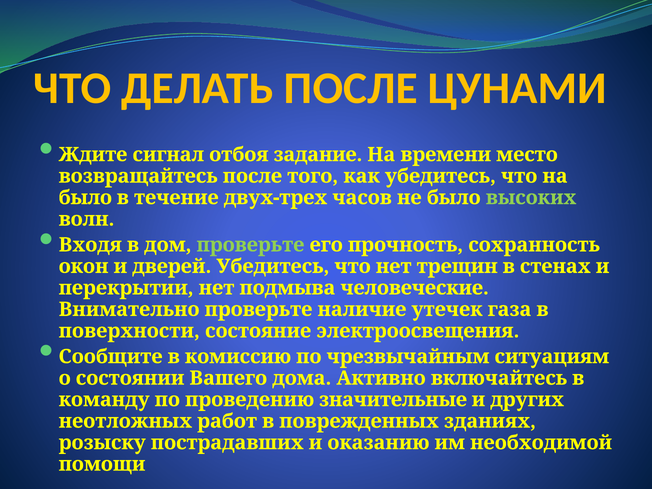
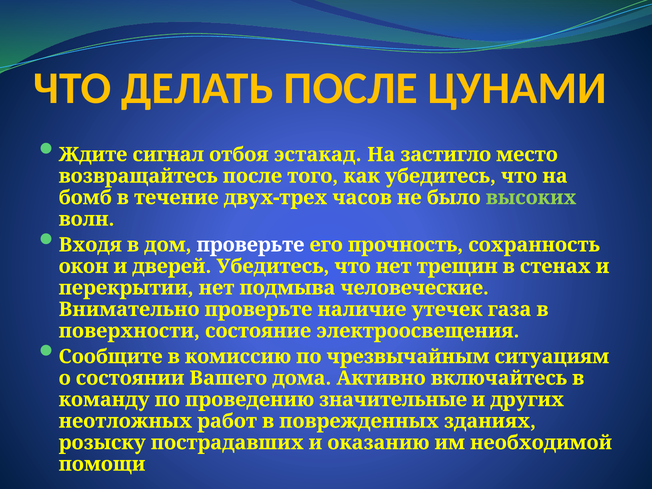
задание: задание -> эстакад (318, 155)
времени: времени -> застигло (446, 155)
было: было -> бомб (85, 198)
проверьте colour: light green -> white (251, 245)
